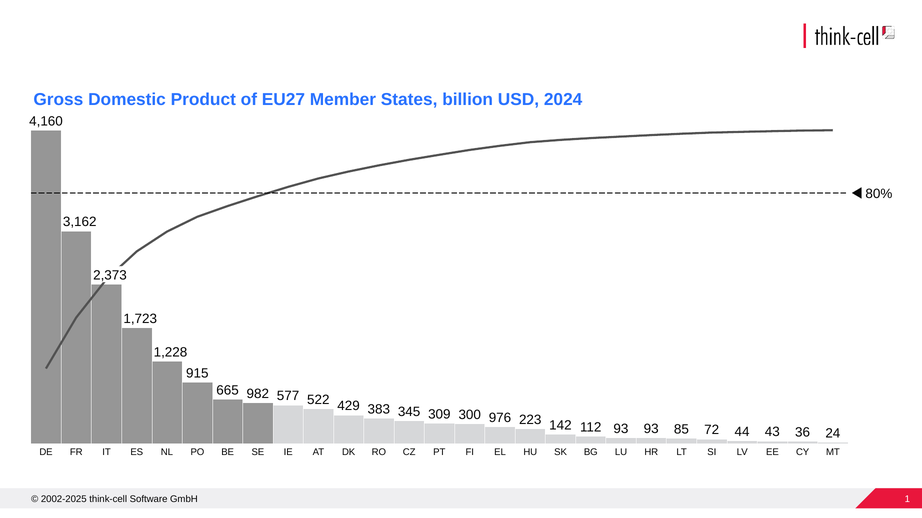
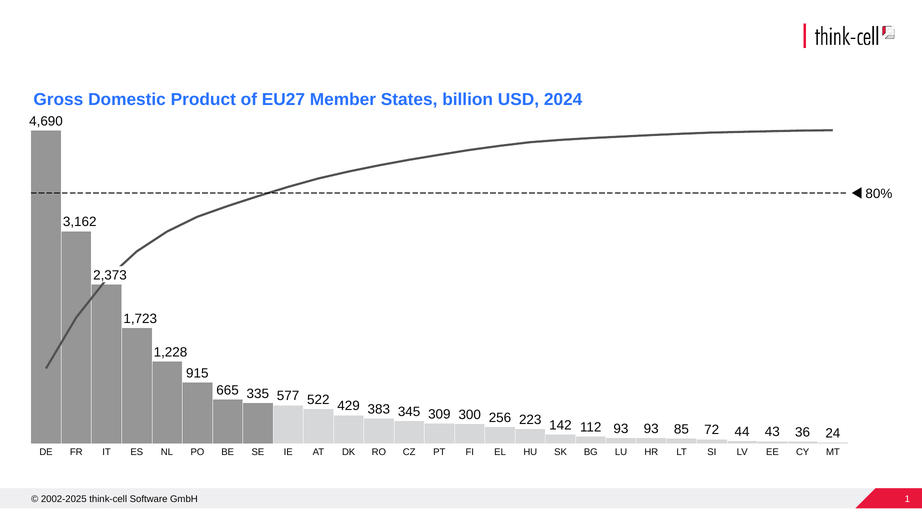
4,160: 4,160 -> 4,690 (46, 121)
982: 982 -> 335 (258, 394)
976: 976 -> 256 (500, 418)
